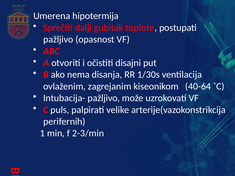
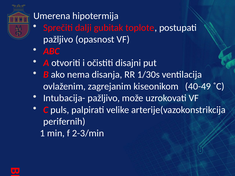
40-64: 40-64 -> 40-49 (198, 86)
